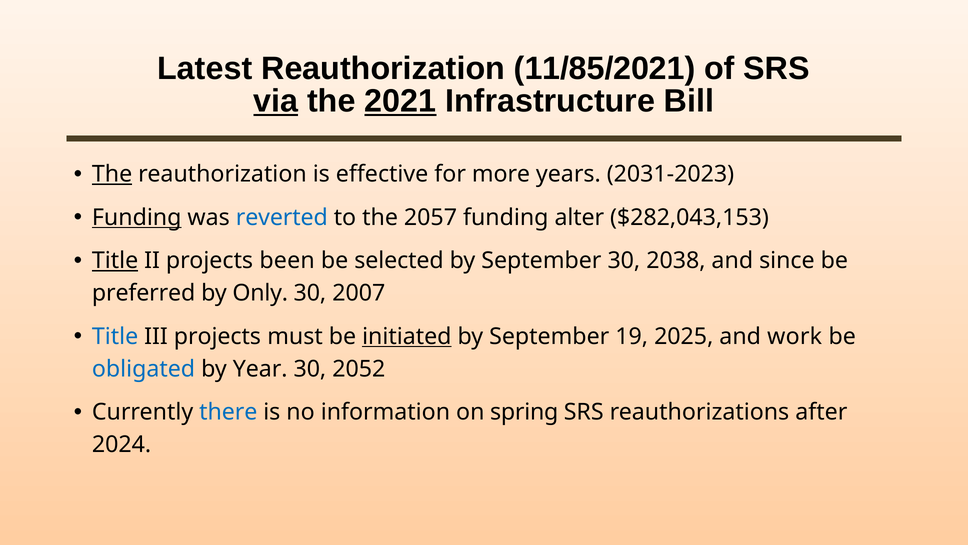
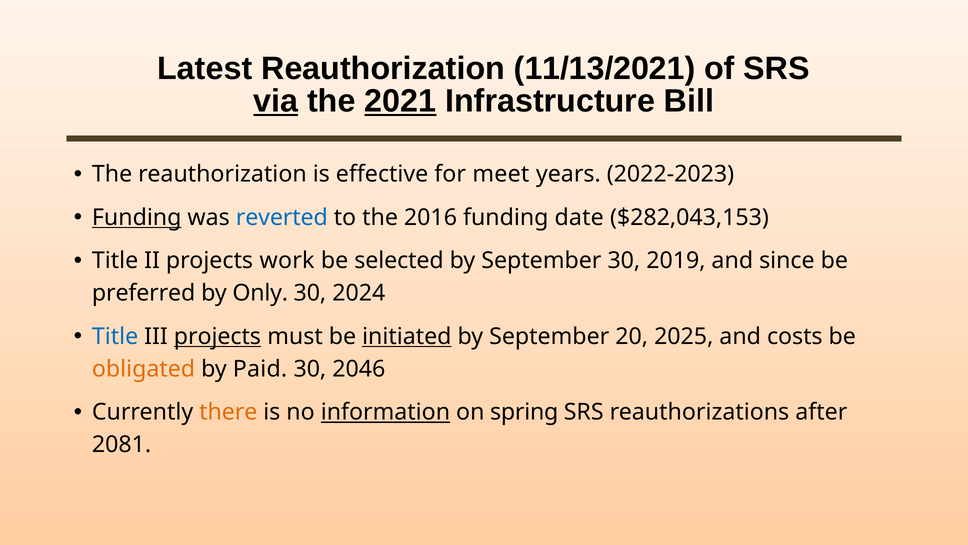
11/85/2021: 11/85/2021 -> 11/13/2021 (605, 68)
The underline: present -> none (112, 174)
more: more -> meet (501, 174)
2031-2023: 2031-2023 -> 2022-2023 (670, 174)
2057: 2057 -> 2016 (430, 217)
alter: alter -> date (579, 217)
Title underline: present -> none (115, 261)
been: been -> work (287, 261)
2038: 2038 -> 2019 (676, 261)
2007: 2007 -> 2024 (359, 293)
projects underline: none -> present (217, 336)
19: 19 -> 20 (632, 336)
work: work -> costs (795, 336)
obligated colour: blue -> orange (144, 369)
Year: Year -> Paid (260, 369)
2052: 2052 -> 2046 (359, 369)
there colour: blue -> orange (228, 412)
information underline: none -> present (385, 412)
2024: 2024 -> 2081 (122, 444)
